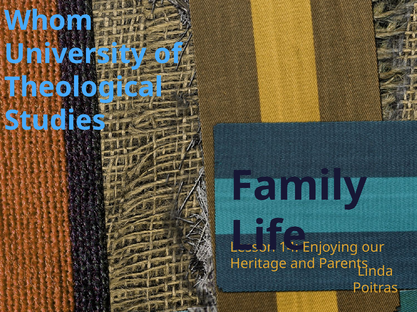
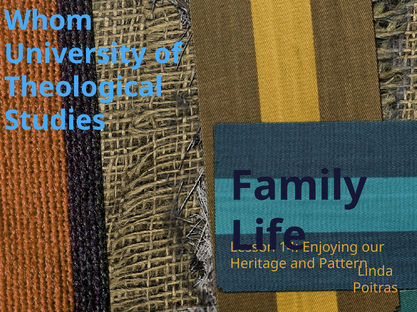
Parents: Parents -> Pattern (343, 264)
